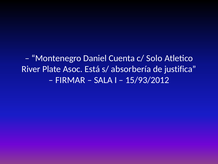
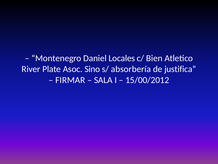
Cuenta: Cuenta -> Locales (122, 58)
Solo: Solo -> Bien (154, 58)
Está: Está -> Sino (92, 69)
15/93/2012: 15/93/2012 -> 15/00/2012 (147, 80)
